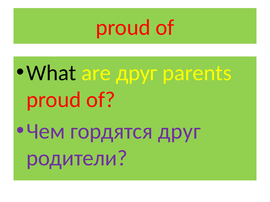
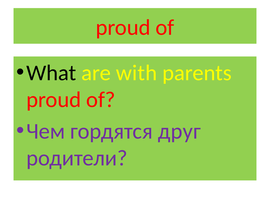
are друг: друг -> with (136, 73)
